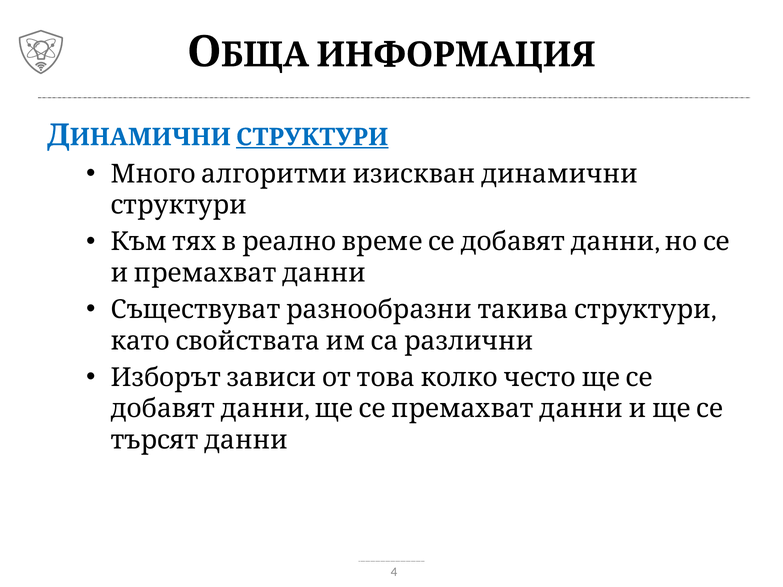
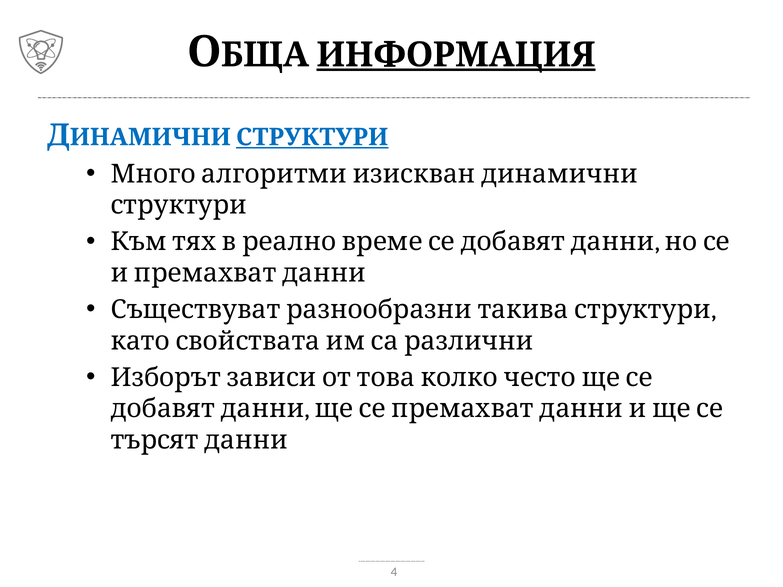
ИНФОРМАЦИЯ underline: none -> present (456, 55)
